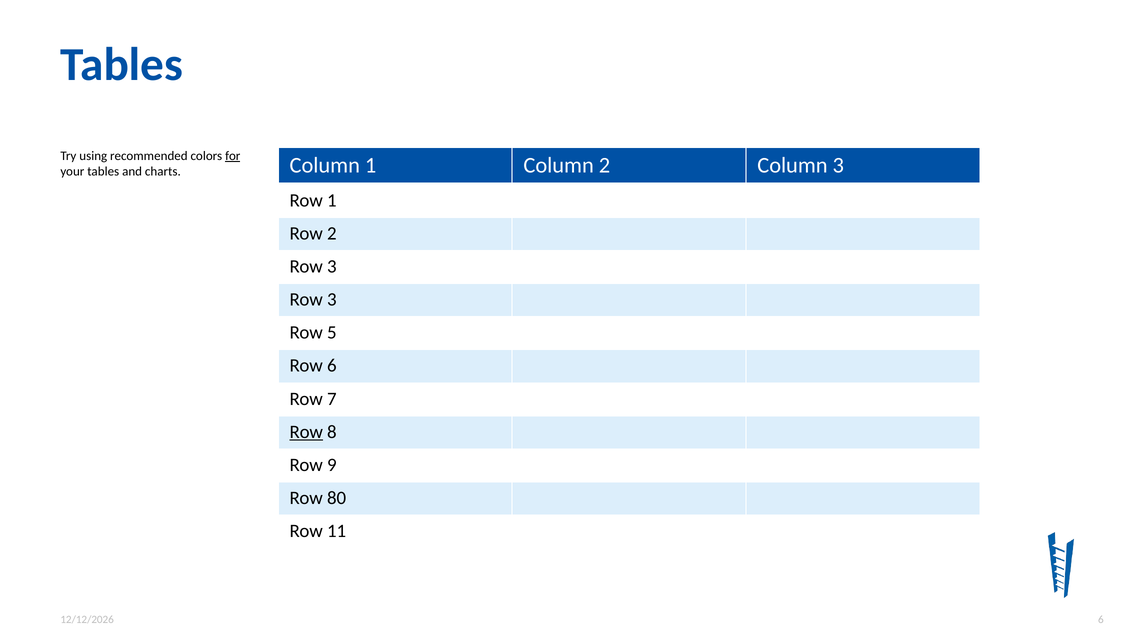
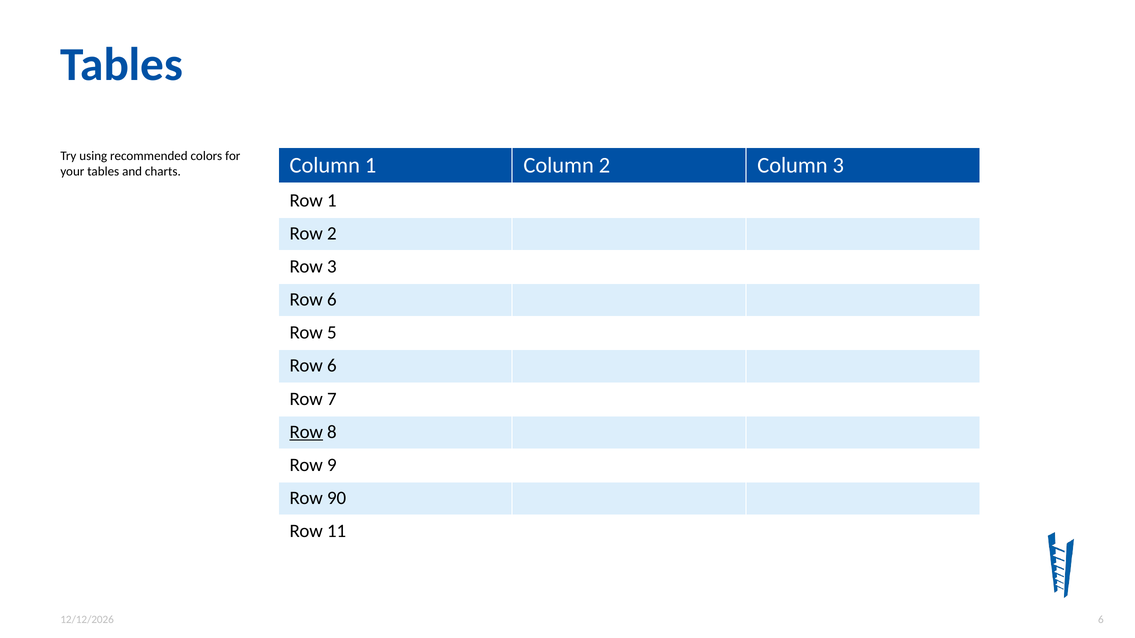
for underline: present -> none (233, 156)
3: 3 -> 6 (332, 300)
80: 80 -> 90 (337, 498)
